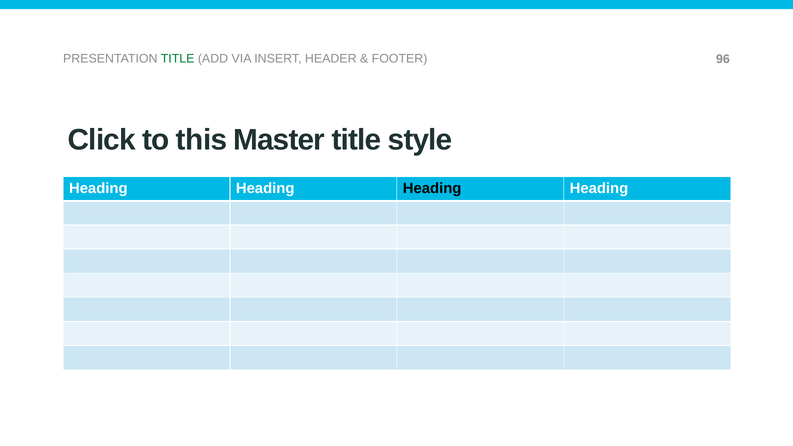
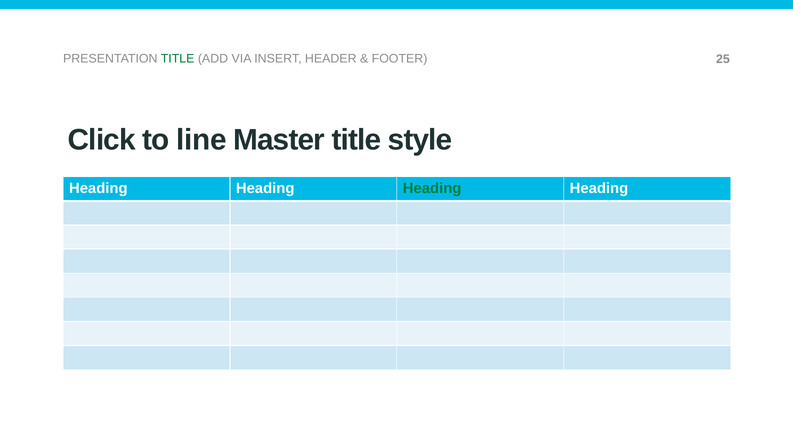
96: 96 -> 25 (723, 59)
this: this -> line (201, 140)
Heading colour: black -> green (432, 188)
